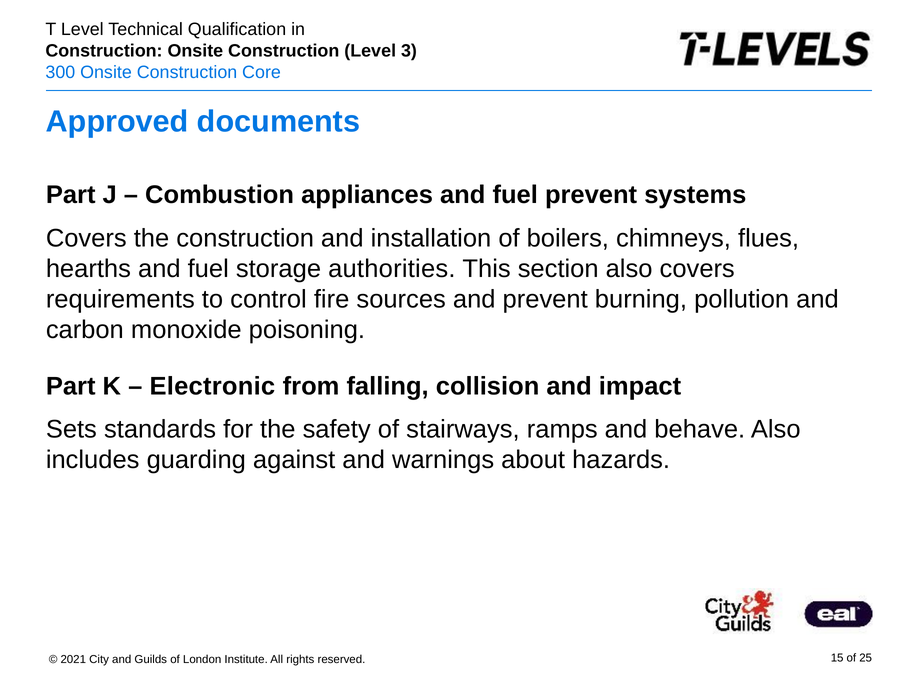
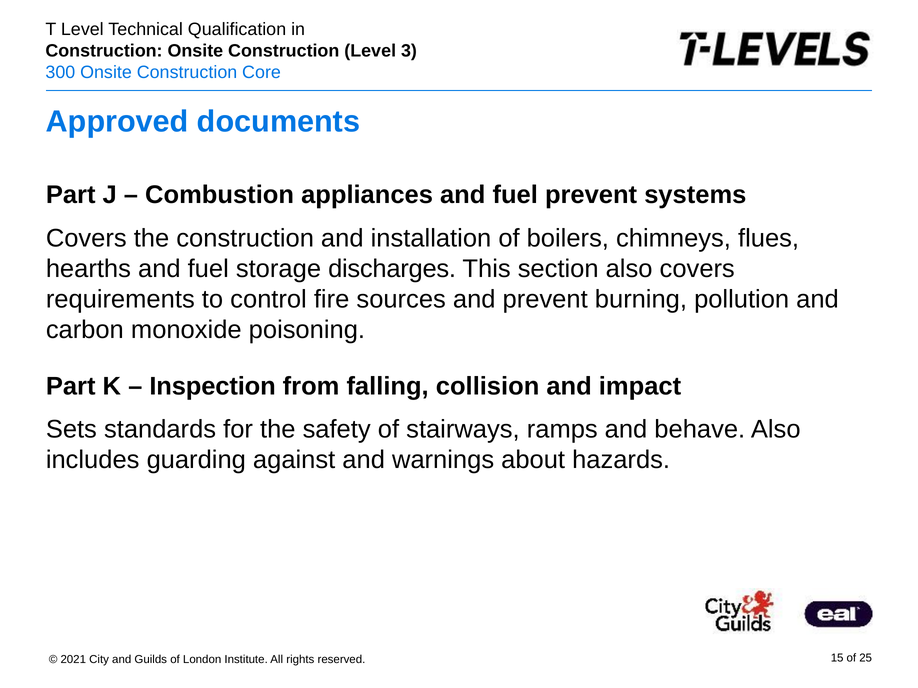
authorities: authorities -> discharges (392, 269)
Electronic: Electronic -> Inspection (213, 386)
